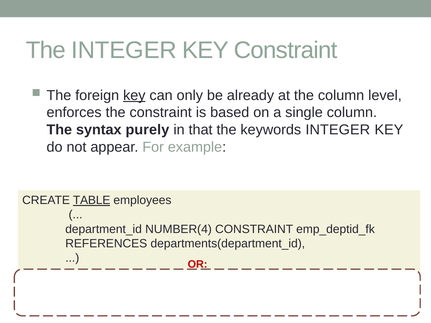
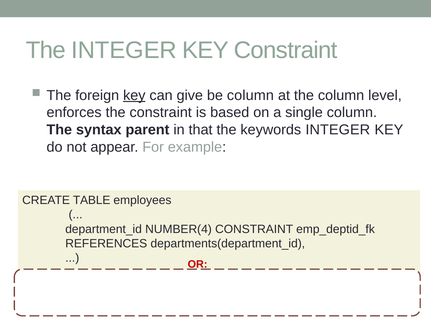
only: only -> give (190, 95)
be already: already -> column (250, 95)
purely: purely -> parent (147, 130)
TABLE underline: present -> none (92, 200)
